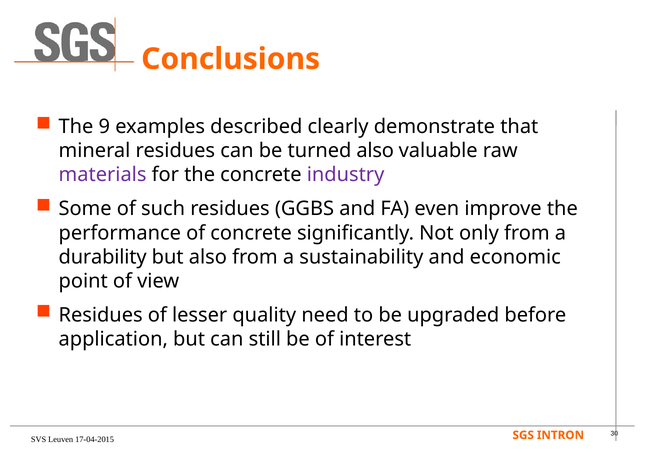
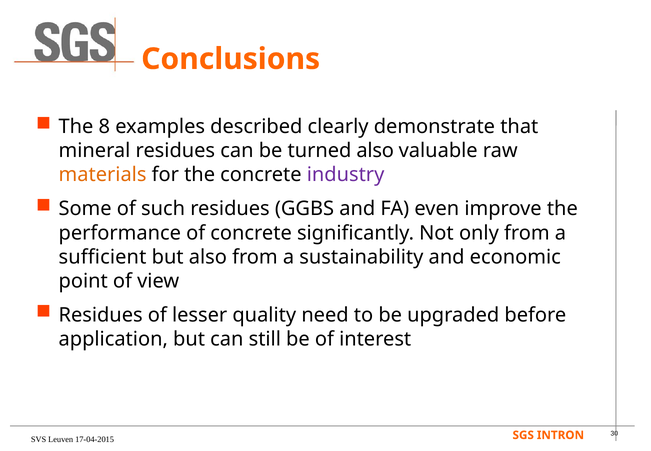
9: 9 -> 8 (104, 127)
materials colour: purple -> orange (103, 175)
durability: durability -> sufficient (102, 257)
